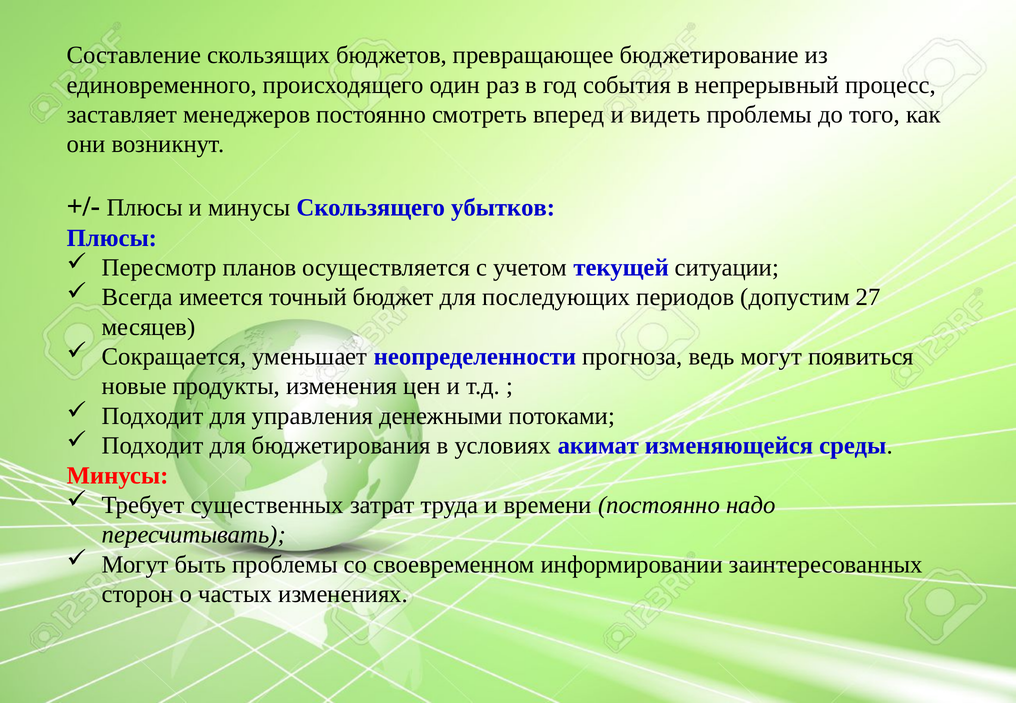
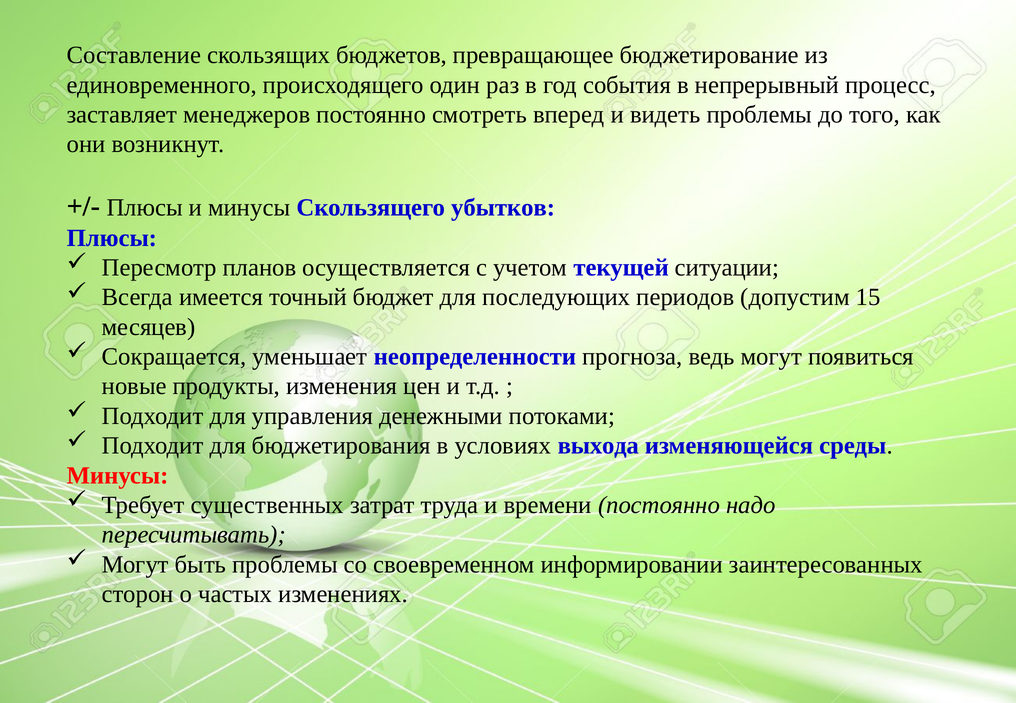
27: 27 -> 15 (868, 297)
акимат: акимат -> выхода (598, 446)
